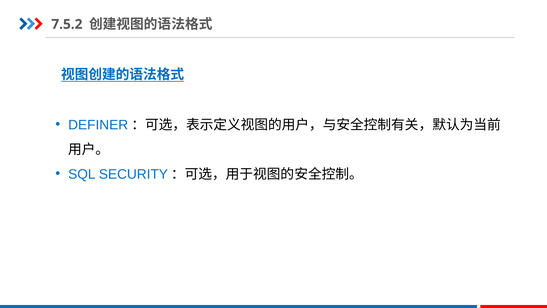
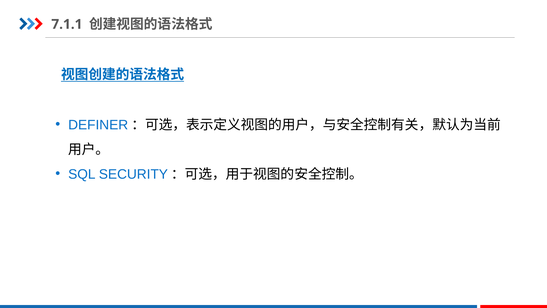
7.5.2: 7.5.2 -> 7.1.1 (67, 24)
